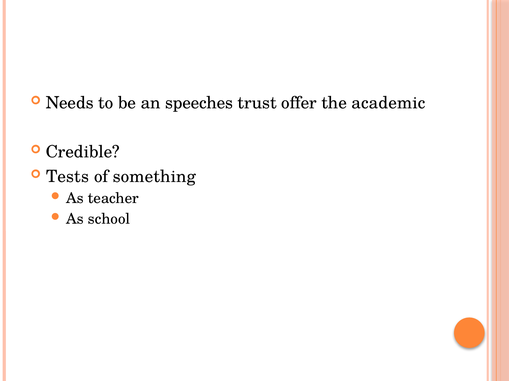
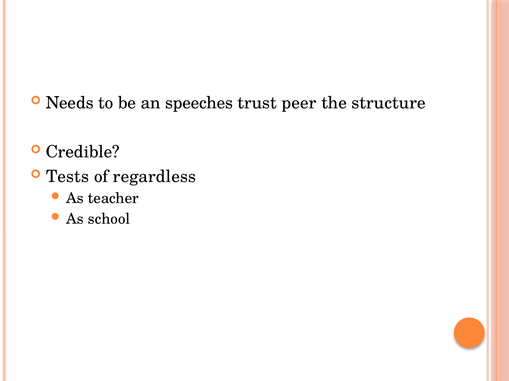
offer: offer -> peer (299, 103)
academic: academic -> structure (389, 103)
something: something -> regardless (154, 177)
